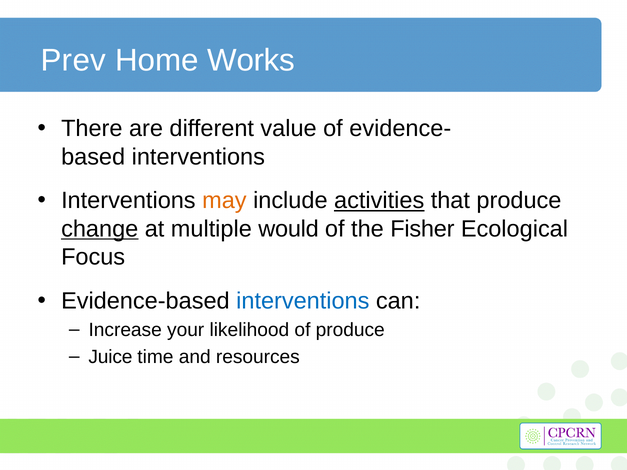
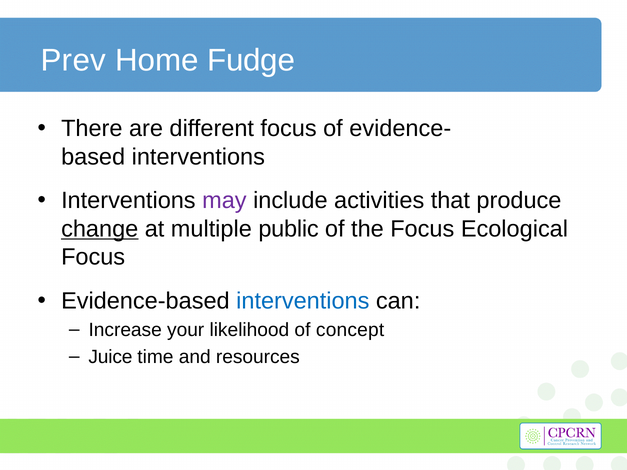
Works: Works -> Fudge (251, 60)
different value: value -> focus (289, 129)
may colour: orange -> purple (224, 201)
activities underline: present -> none (379, 201)
would: would -> public (289, 229)
the Fisher: Fisher -> Focus (422, 229)
of produce: produce -> concept (350, 330)
